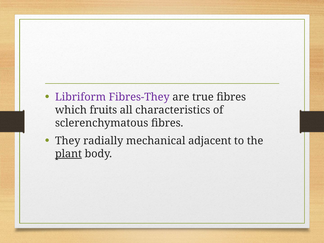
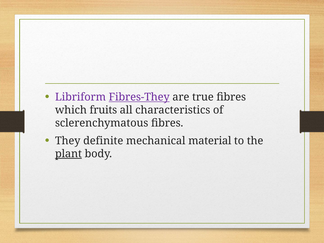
Fibres-They underline: none -> present (139, 97)
radially: radially -> definite (103, 141)
adjacent: adjacent -> material (210, 141)
